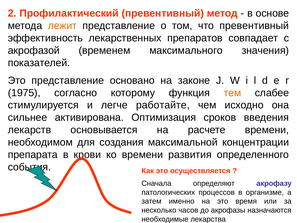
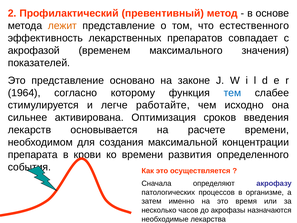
что превентивный: превентивный -> естественного (254, 26)
1975: 1975 -> 1964 (24, 93)
тем colour: orange -> blue (232, 93)
